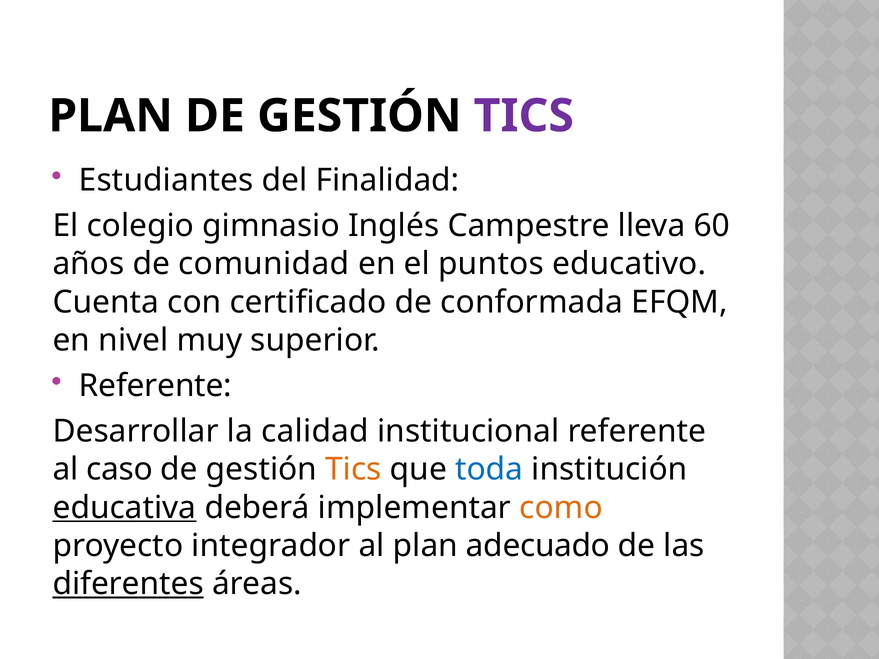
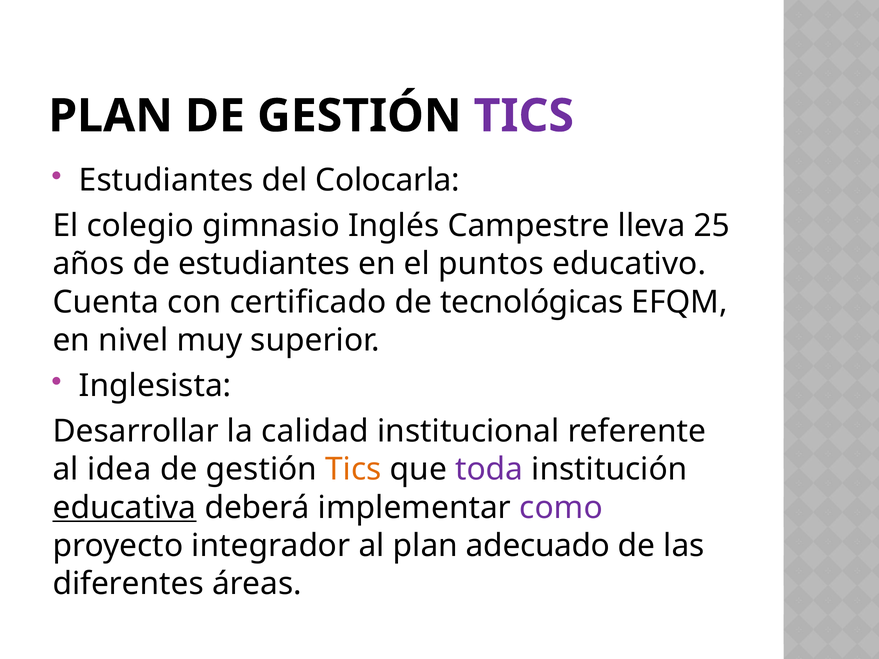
Finalidad: Finalidad -> Colocarla (388, 180)
60: 60 -> 25 (712, 226)
de comunidad: comunidad -> estudiantes (264, 264)
conformada: conformada -> tecnológicas (532, 302)
Referente: Referente -> Inglesista (155, 386)
caso: caso -> idea (119, 470)
toda colour: blue -> purple (489, 470)
como colour: orange -> purple (561, 508)
diferentes underline: present -> none (128, 584)
